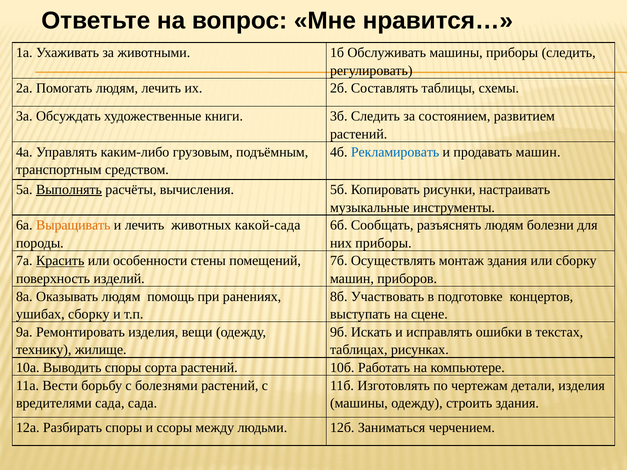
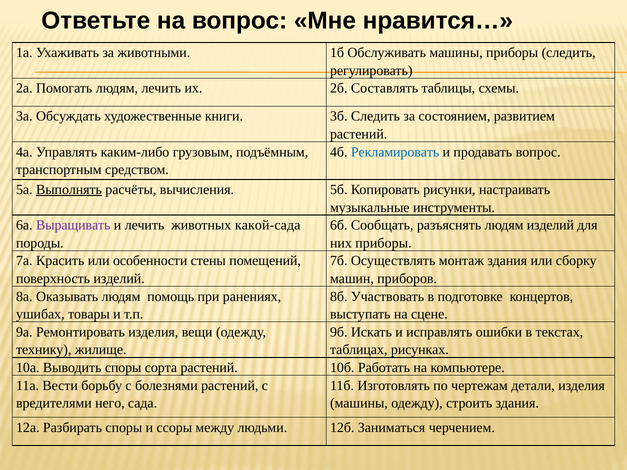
продавать машин: машин -> вопрос (538, 152)
Выращивать colour: orange -> purple (73, 225)
людям болезни: болезни -> изделий (550, 225)
Красить underline: present -> none (60, 261)
ушибах сборку: сборку -> товары (89, 314)
вредителями сада: сада -> него (110, 403)
